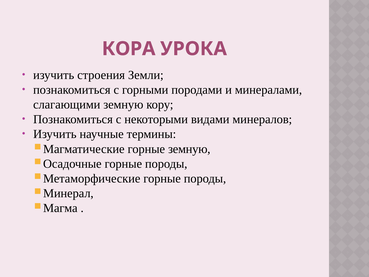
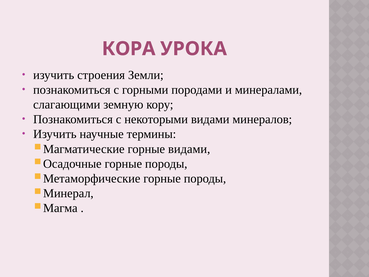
горные земную: земную -> видами (189, 149)
